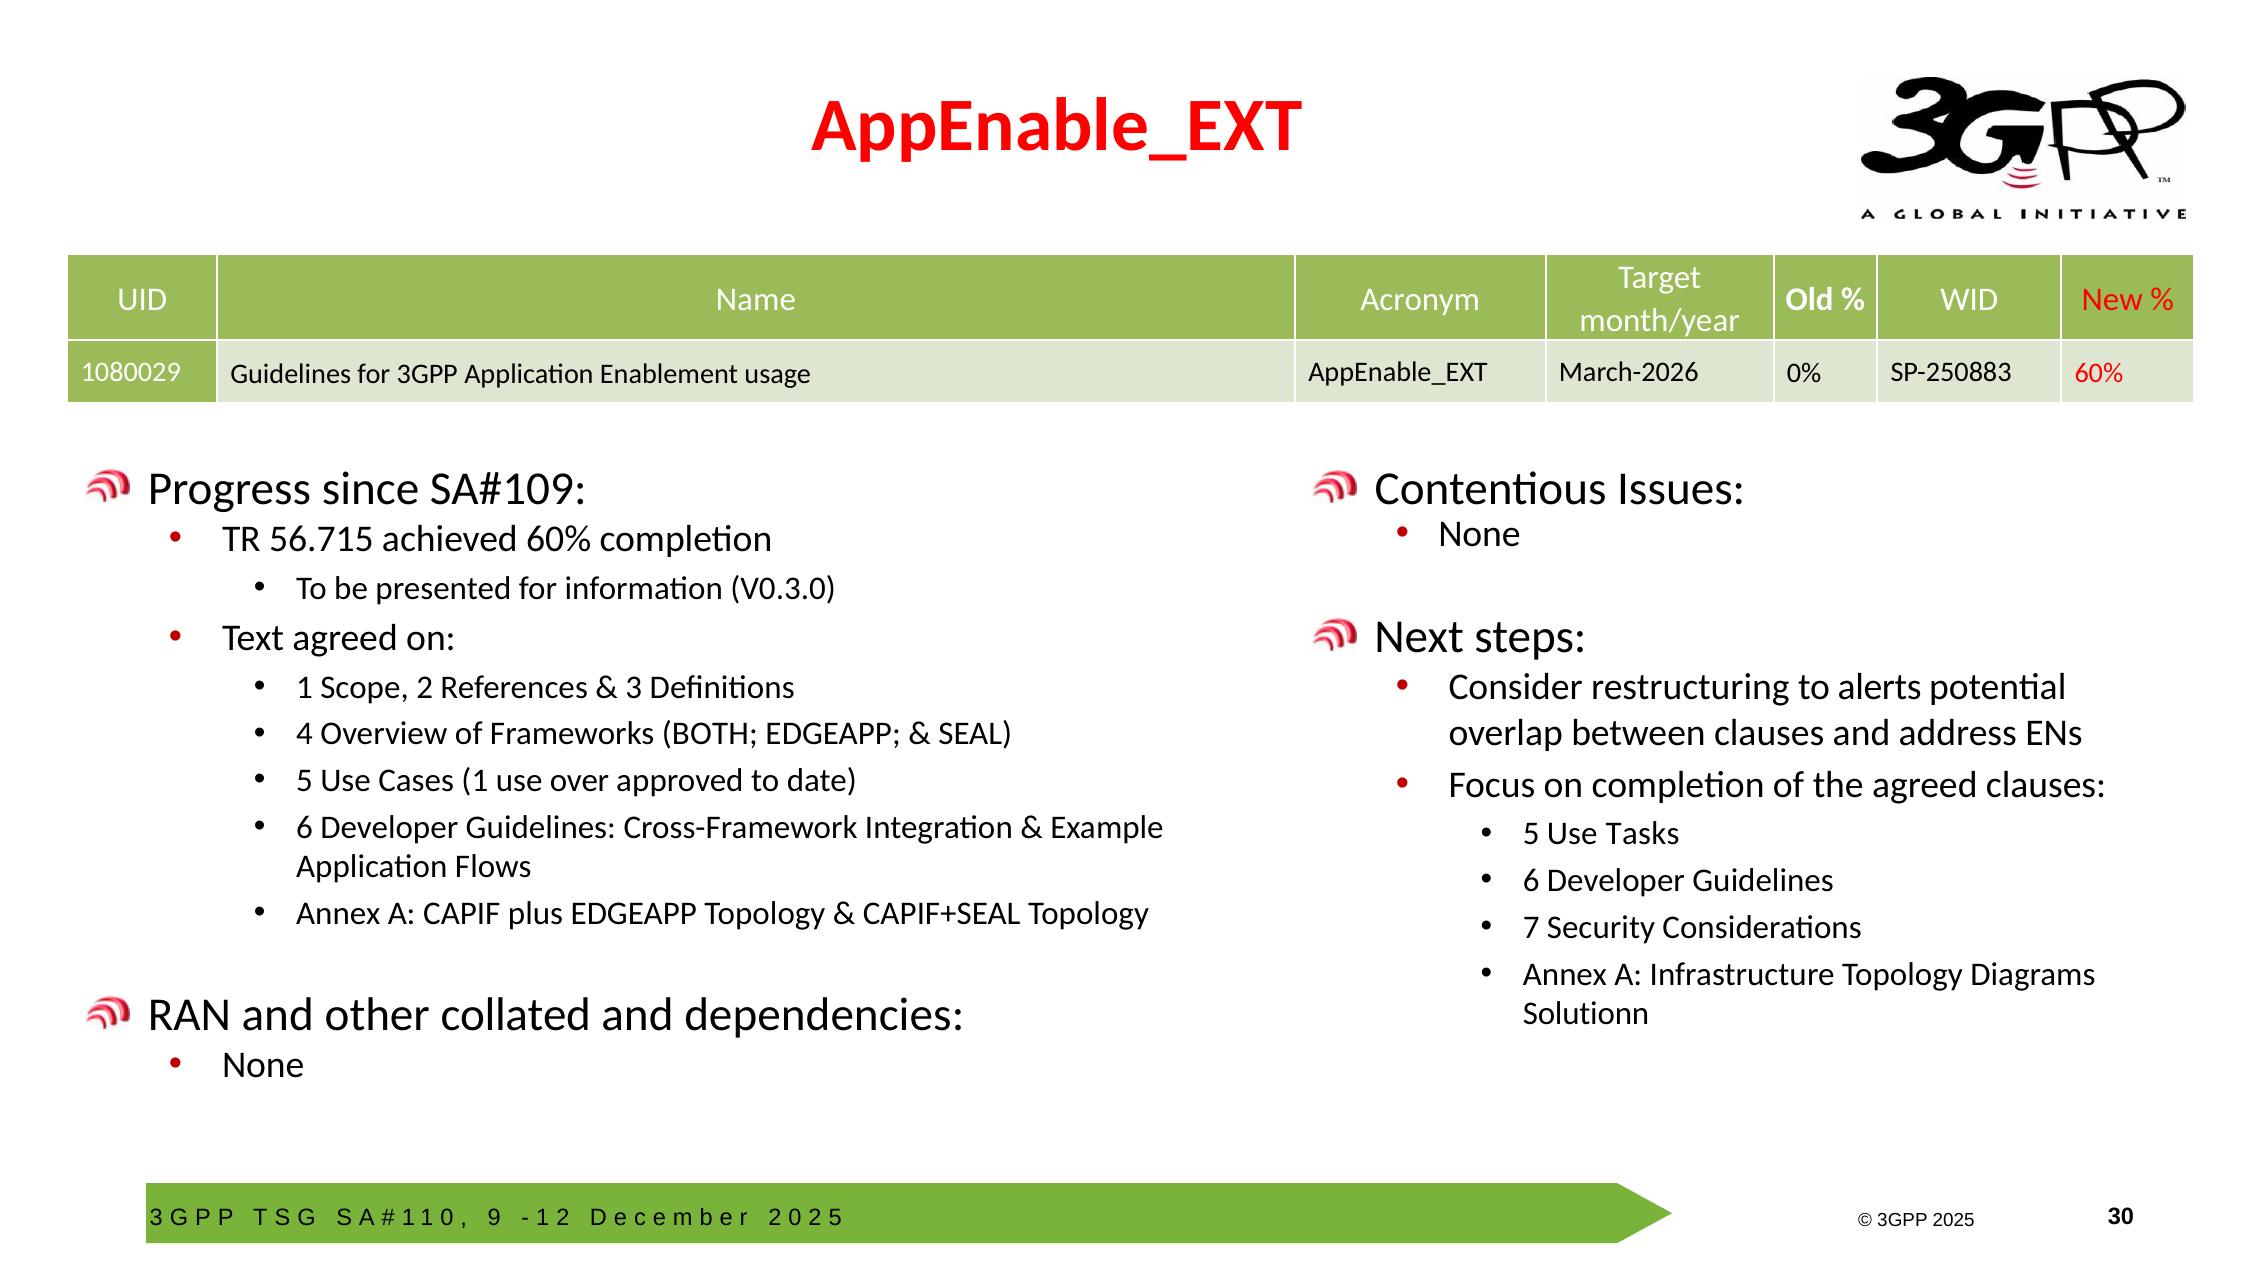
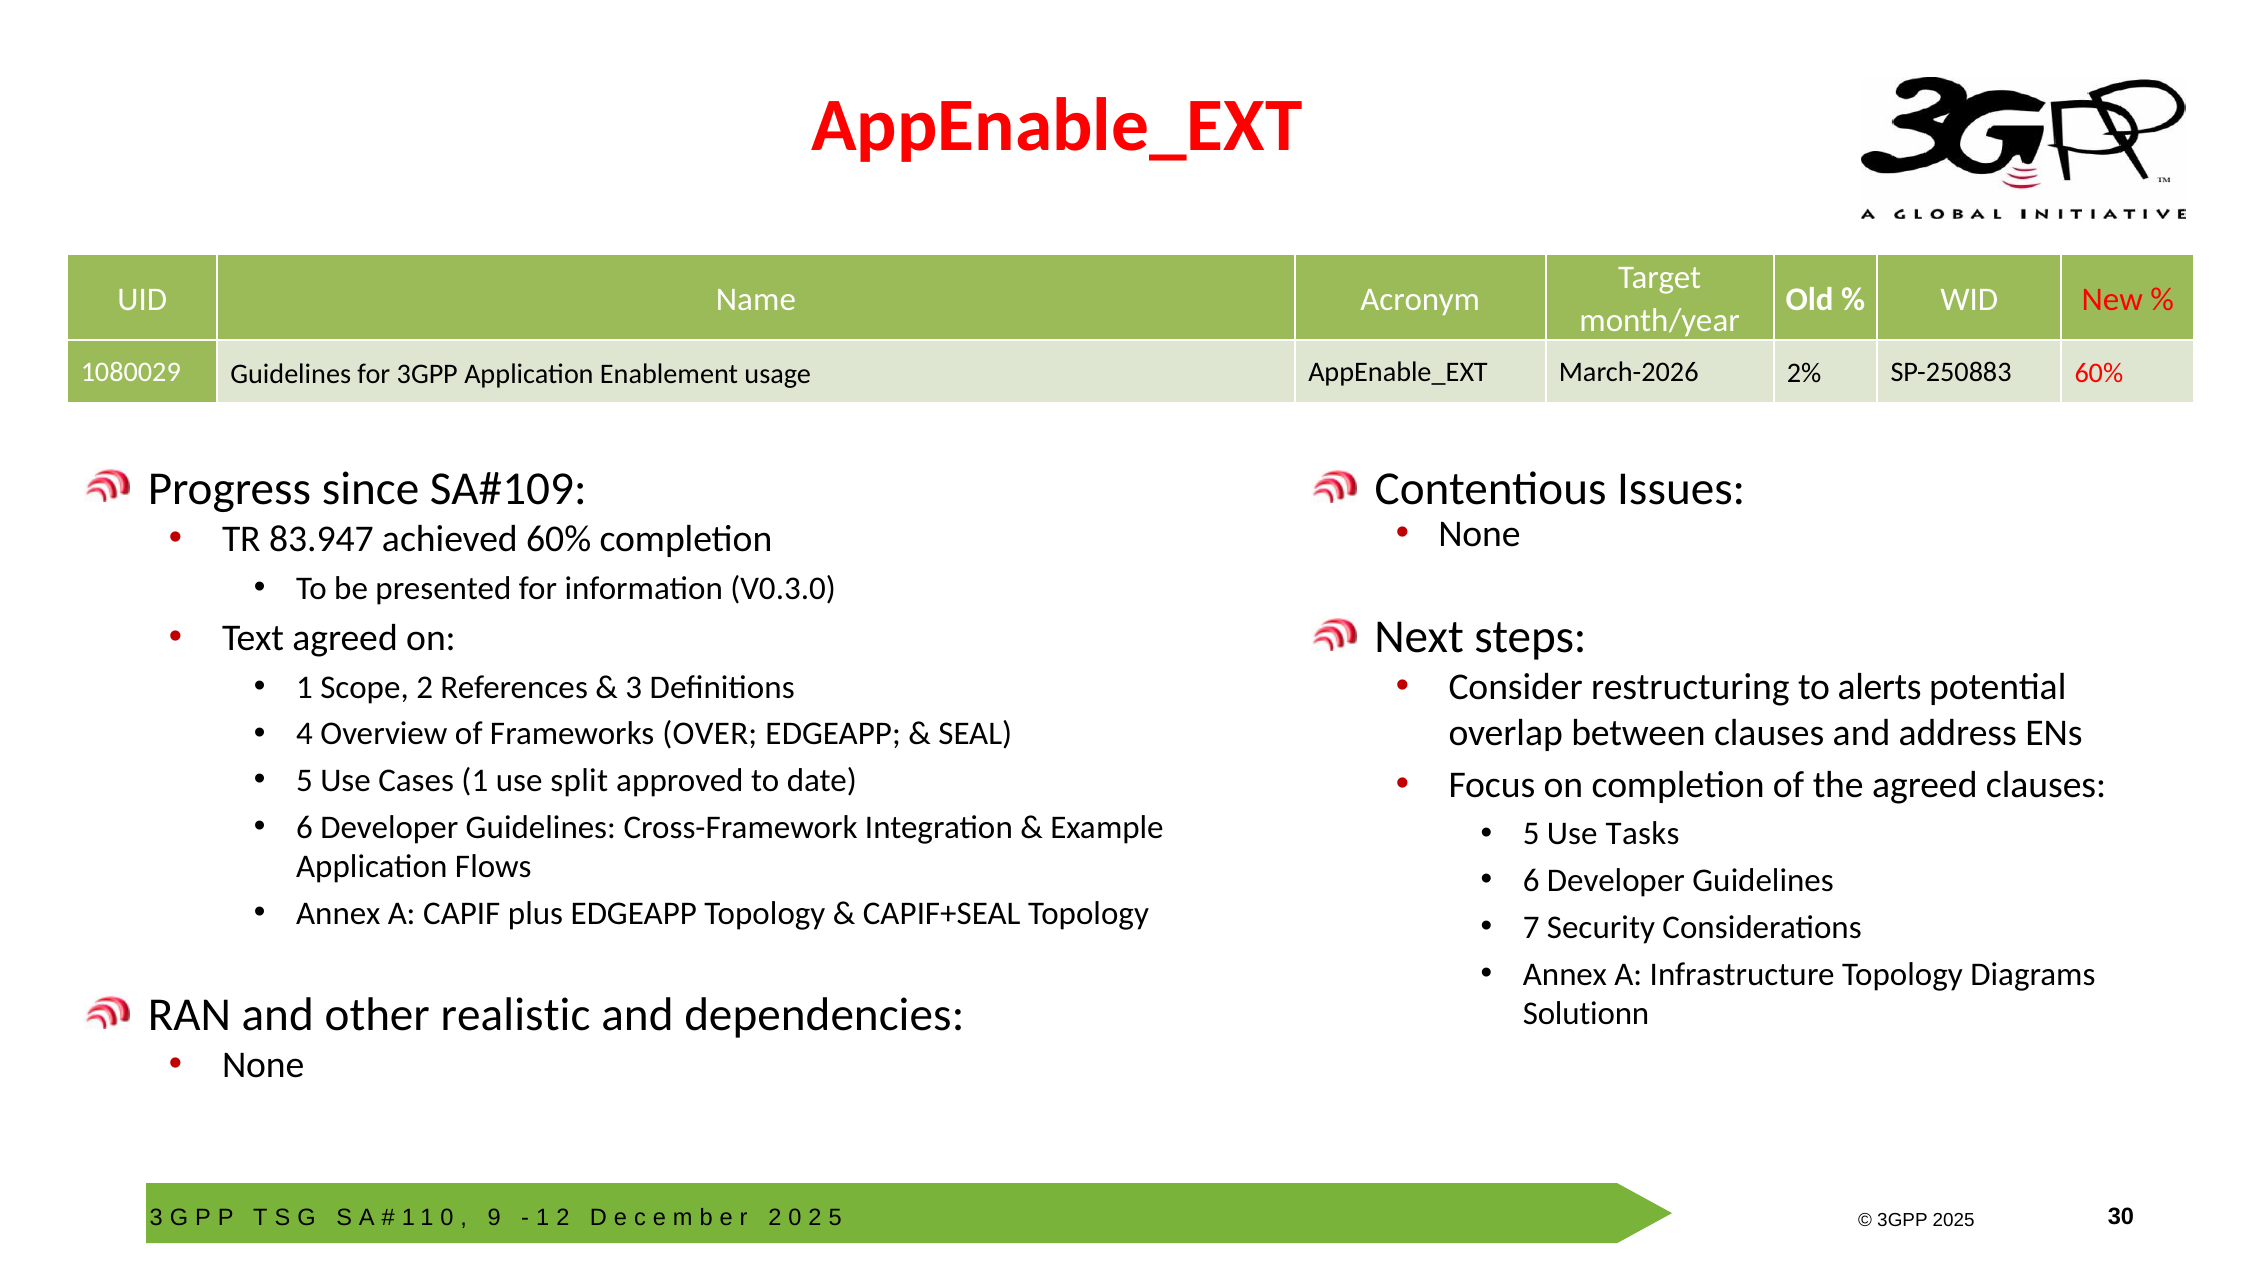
0%: 0% -> 2% (1804, 373)
56.715: 56.715 -> 83.947 (321, 539)
BOTH: BOTH -> OVER (710, 734)
over: over -> split (579, 780)
collated: collated -> realistic (516, 1015)
